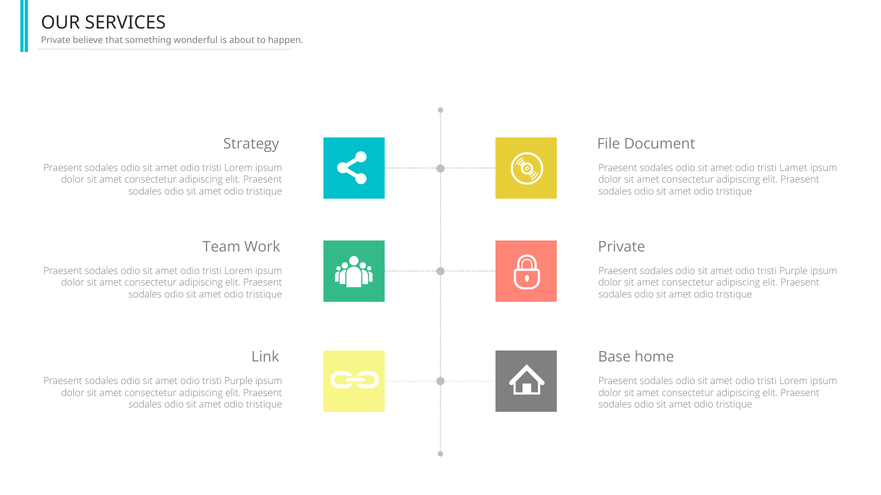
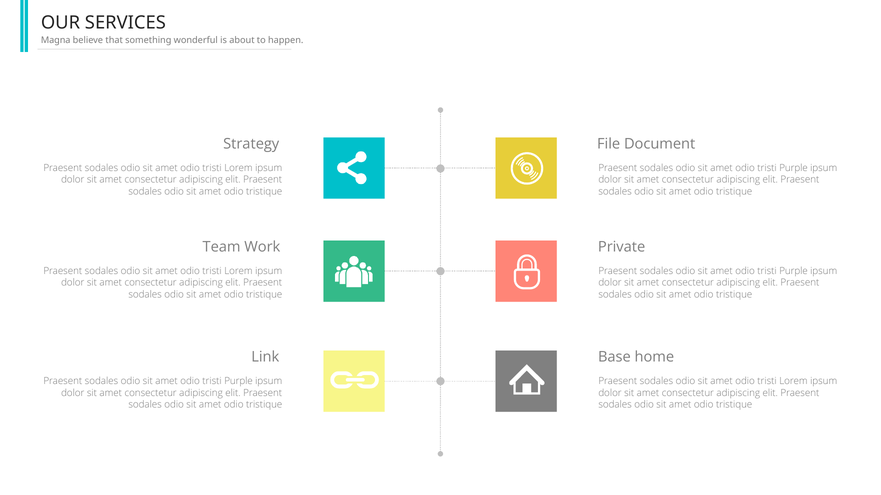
Private: Private -> Magna (56, 40)
Lamet: Lamet -> Purple (793, 168)
